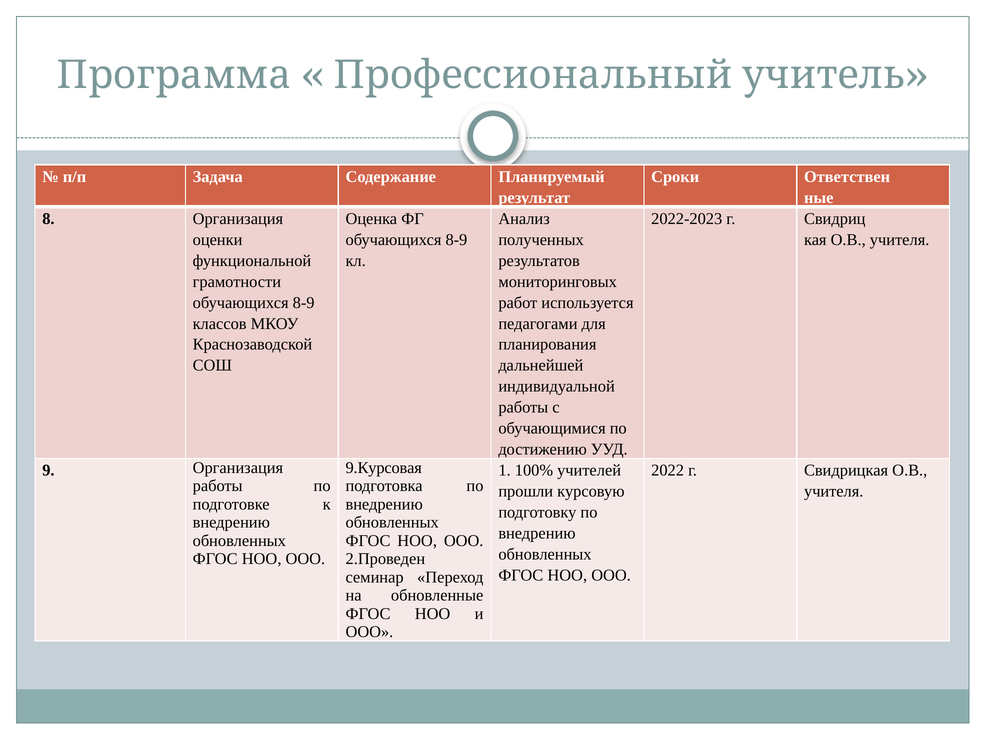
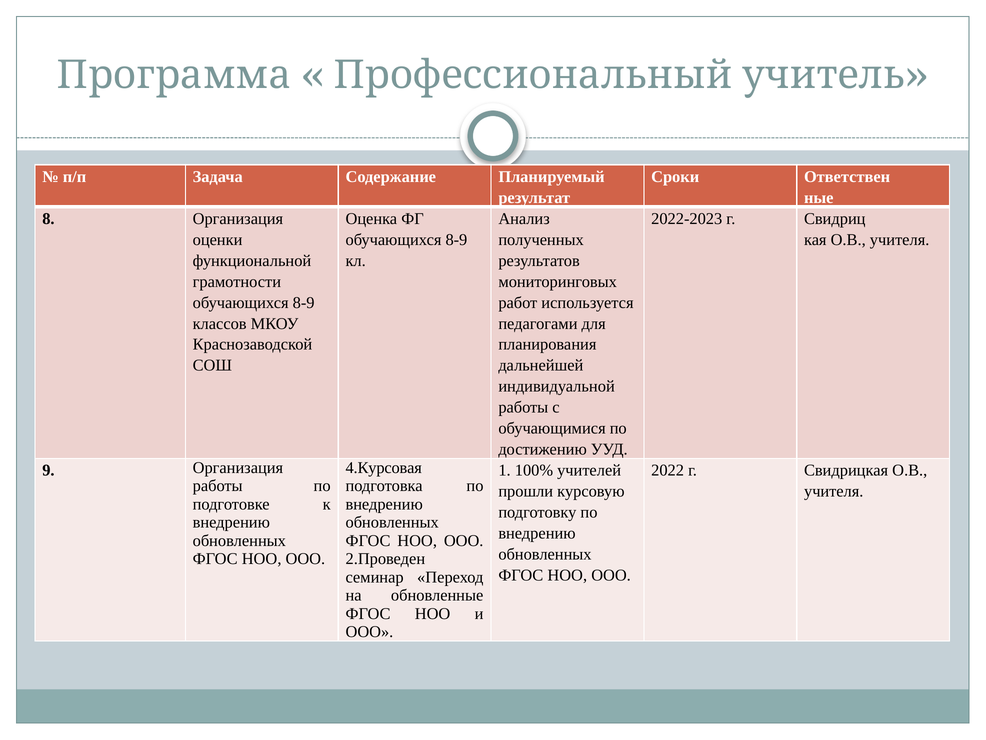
9.Курсовая: 9.Курсовая -> 4.Курсовая (384, 467)
